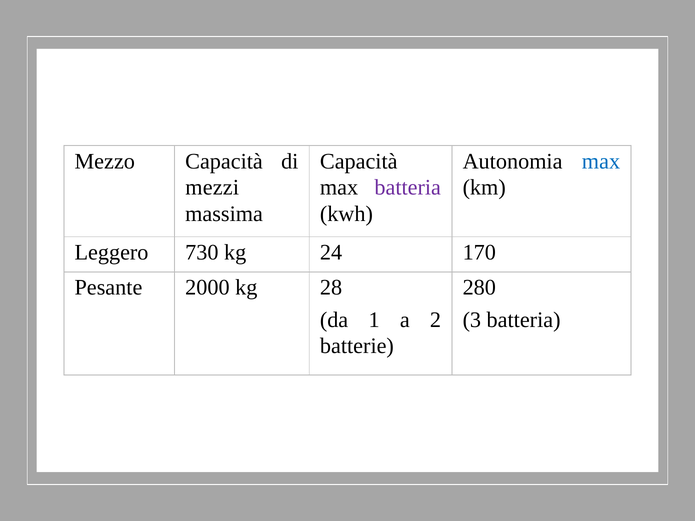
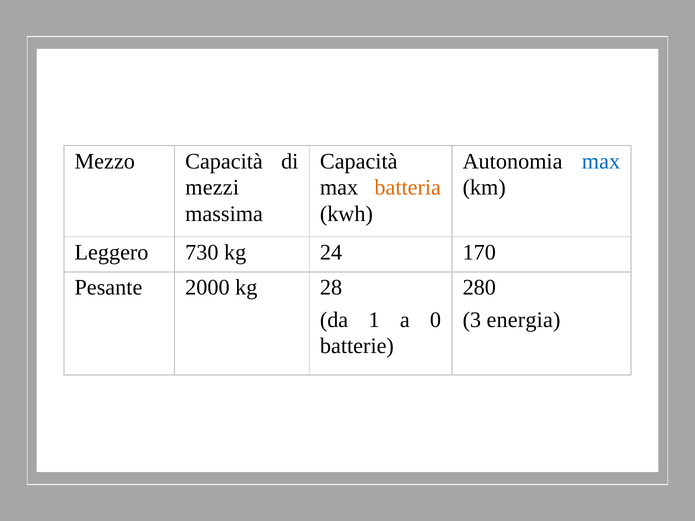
batteria colour: purple -> orange (408, 188)
2: 2 -> 0 (436, 320)
3 batteria: batteria -> energia (523, 320)
